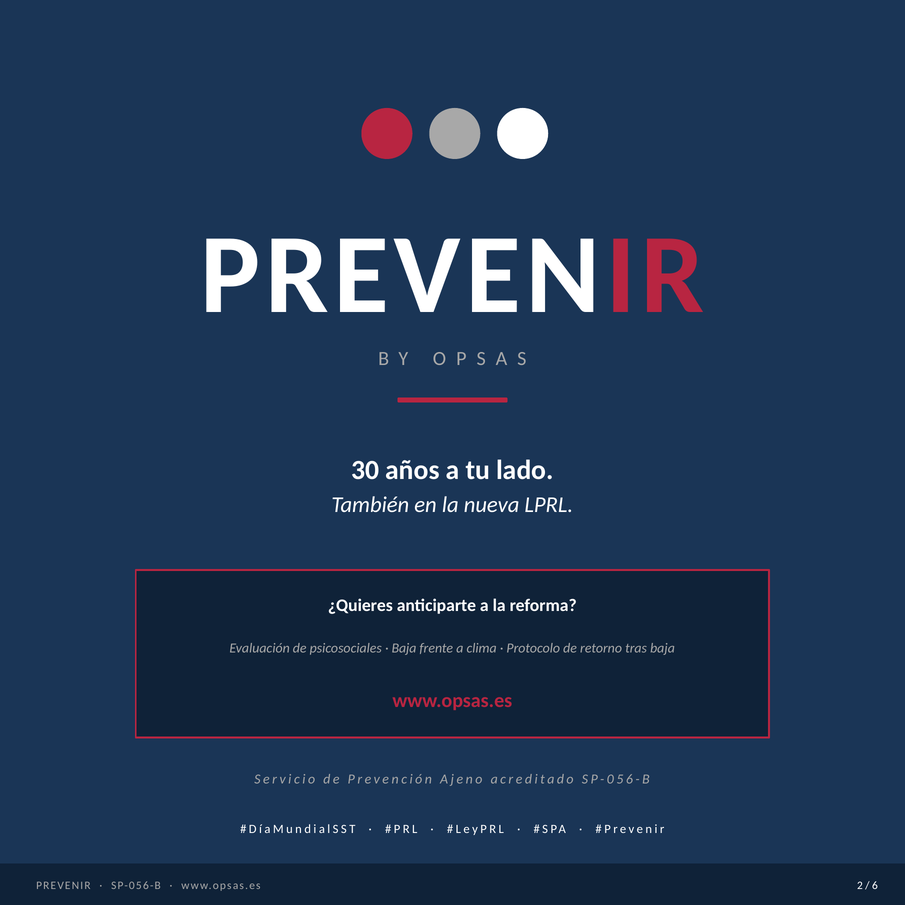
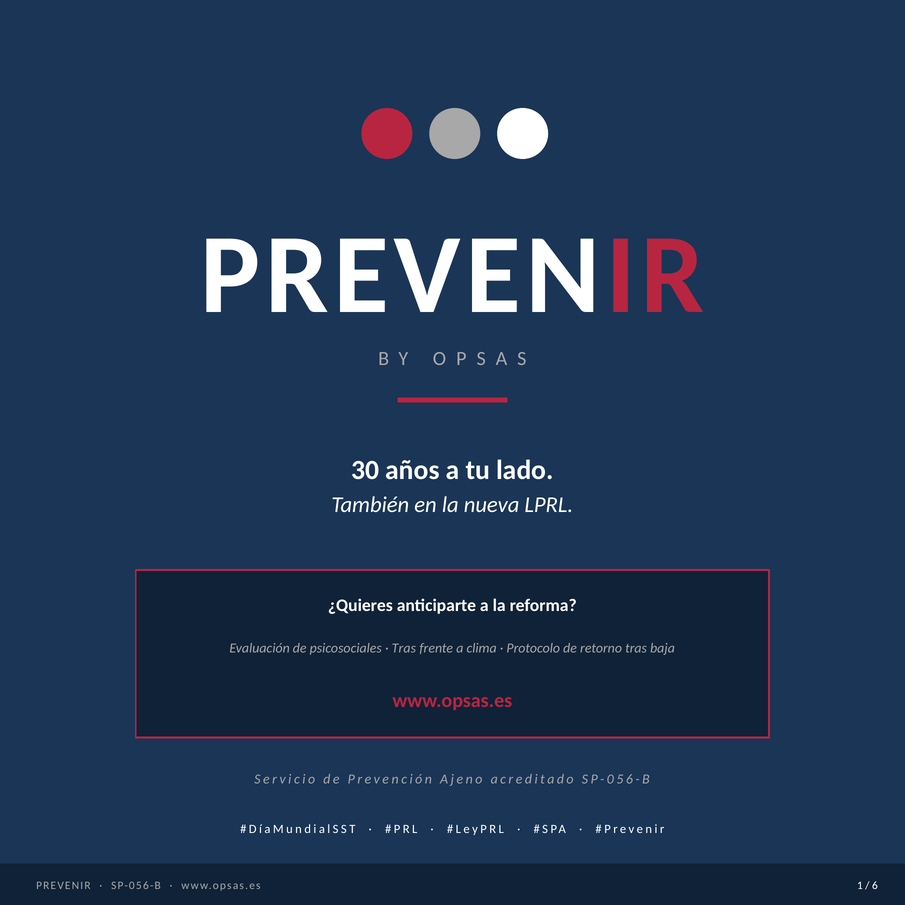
Baja: Baja -> Tras (404, 648)
2: 2 -> 1 (860, 885)
